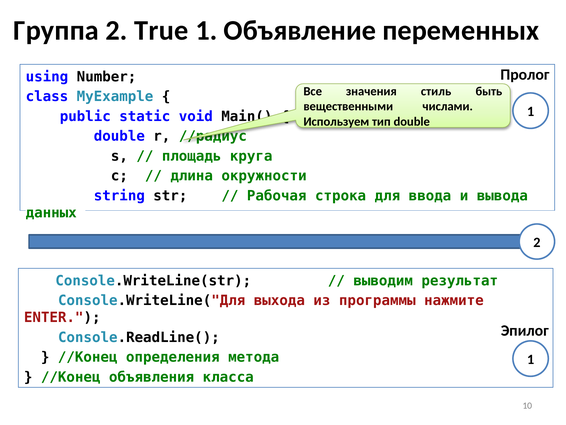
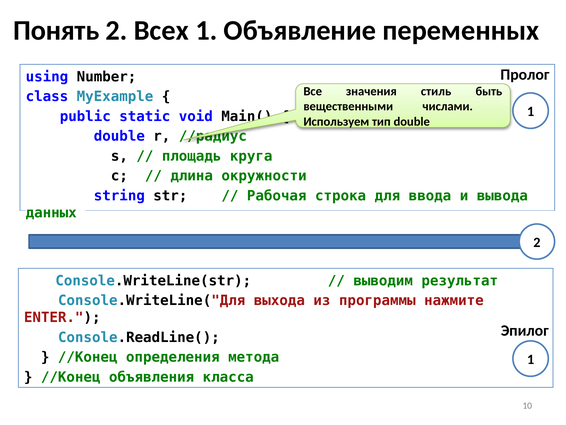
Группа: Группа -> Понять (56, 31)
True: True -> Всех (161, 31)
